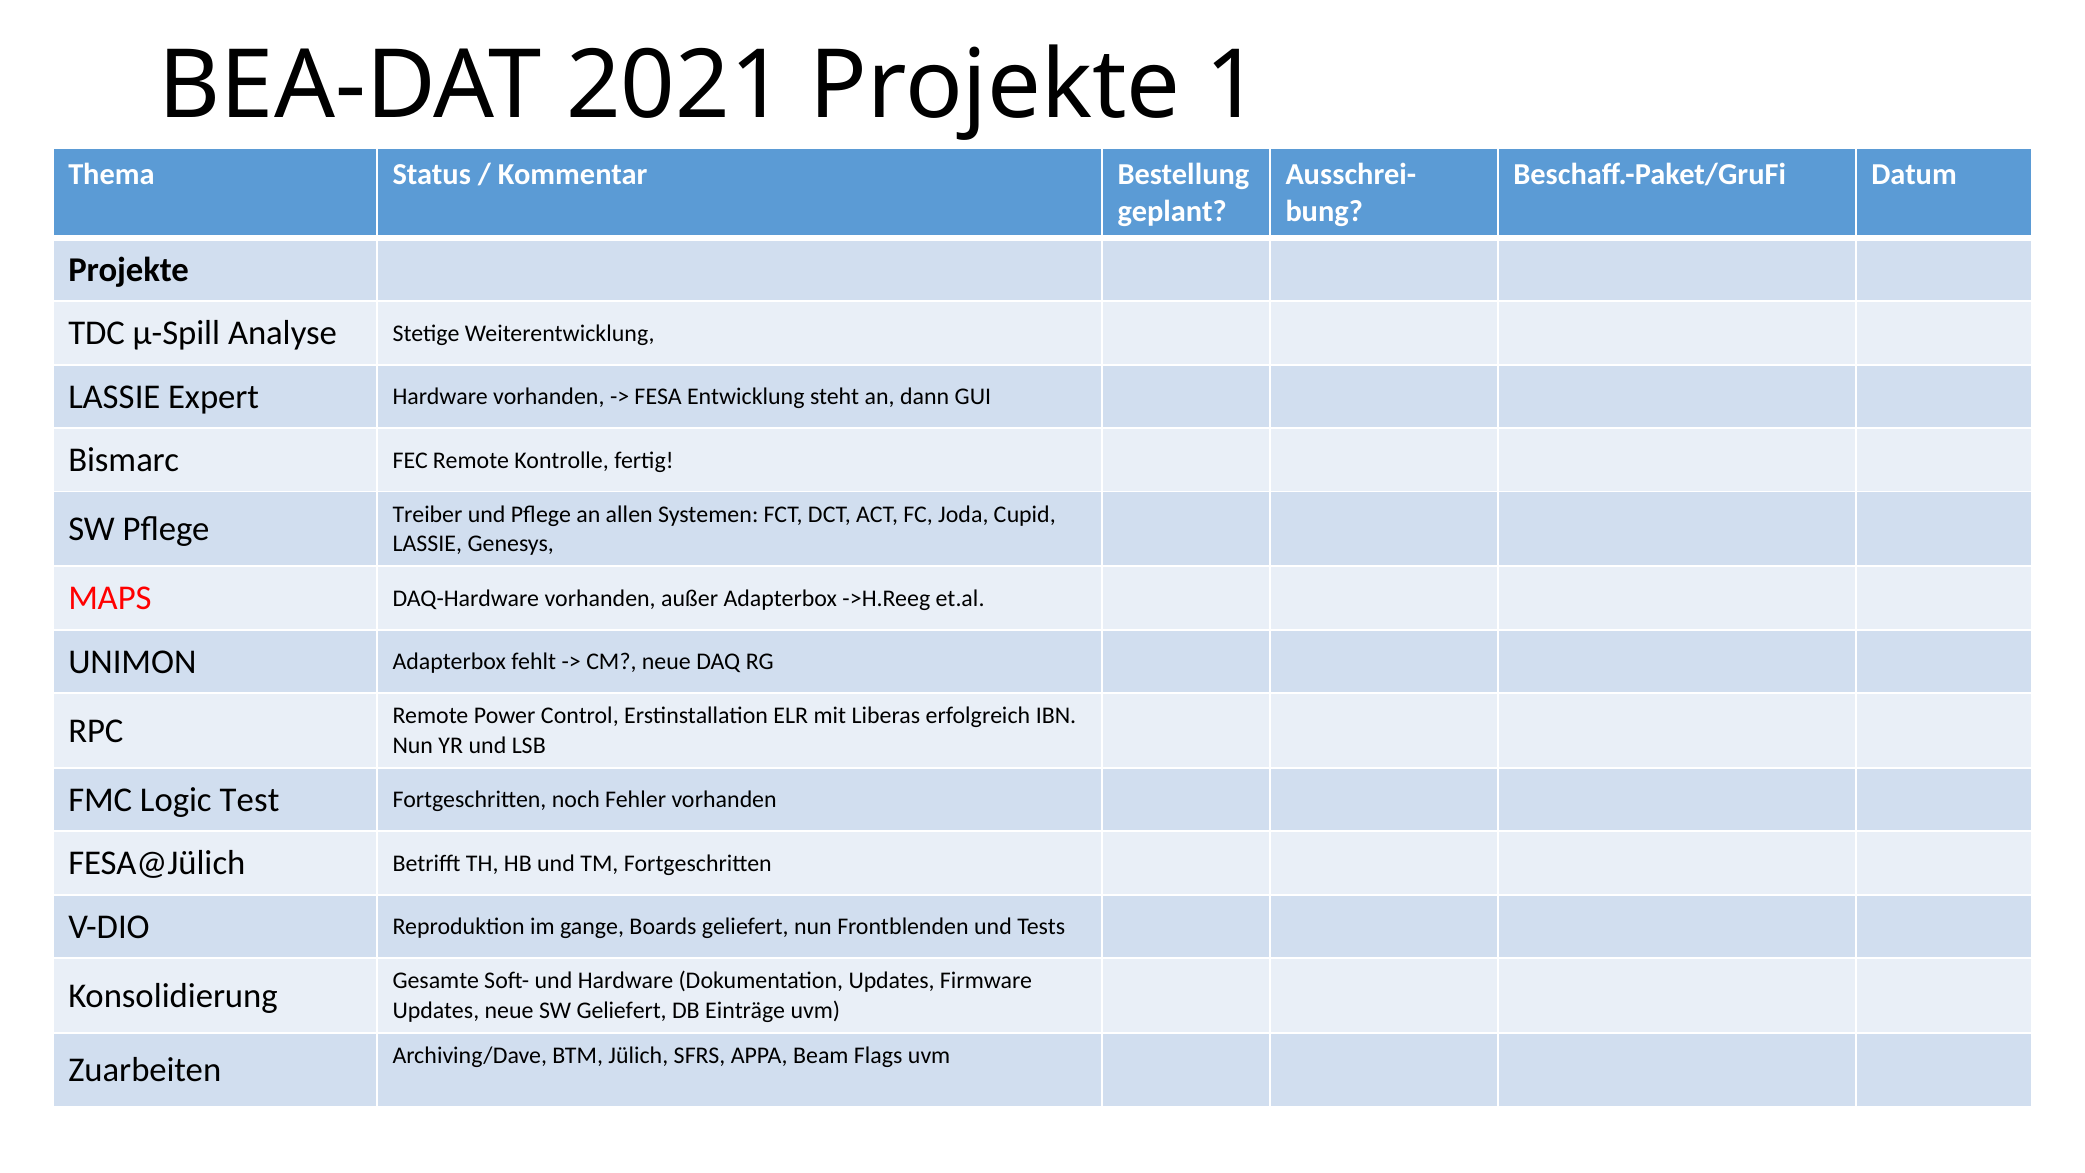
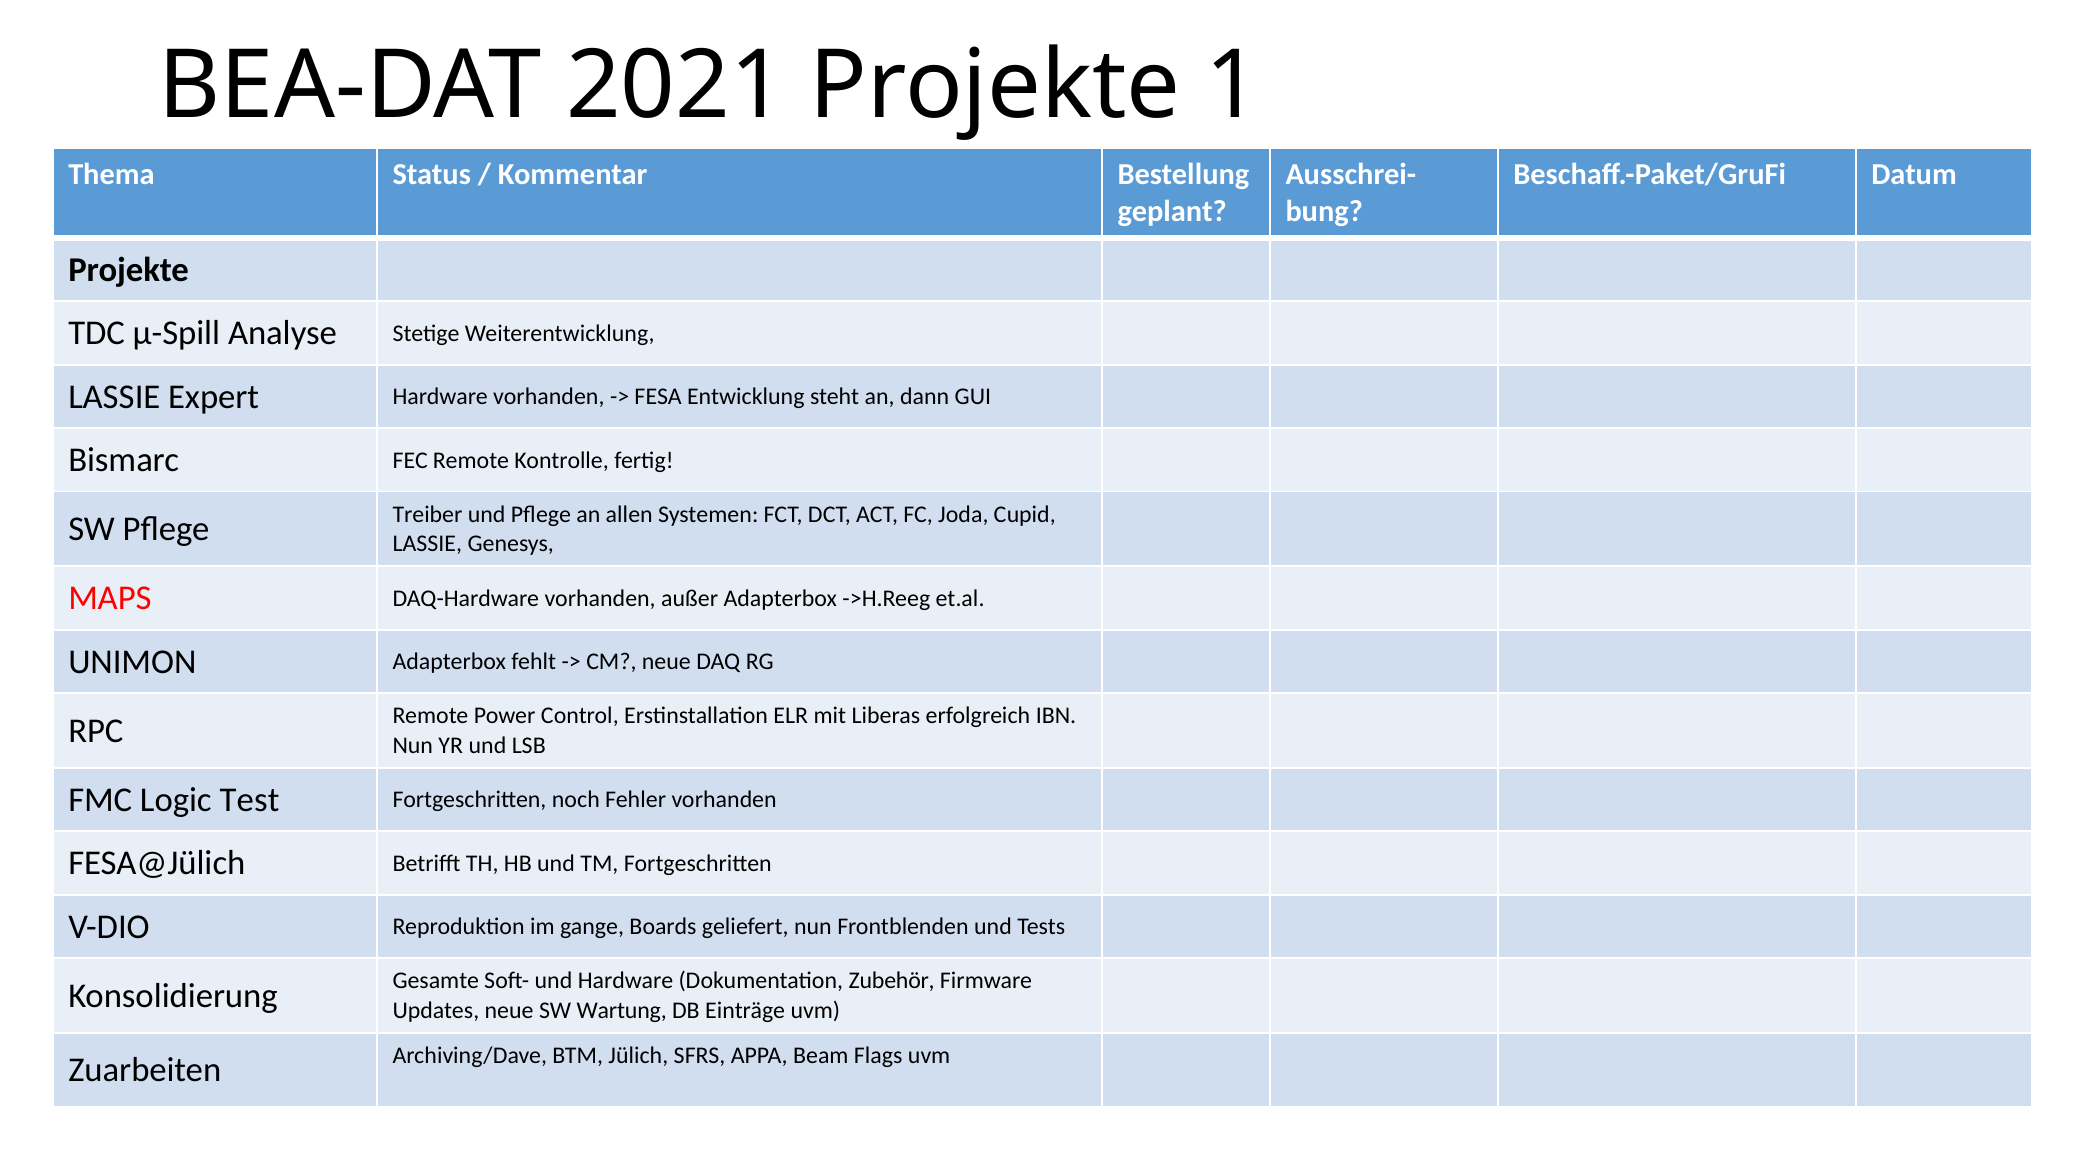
Dokumentation Updates: Updates -> Zubehör (892, 981)
SW Geliefert: Geliefert -> Wartung (622, 1010)
